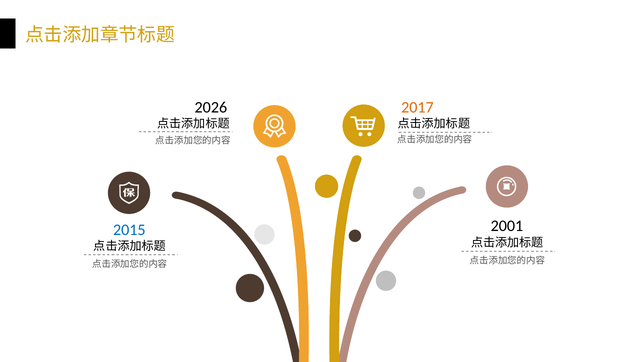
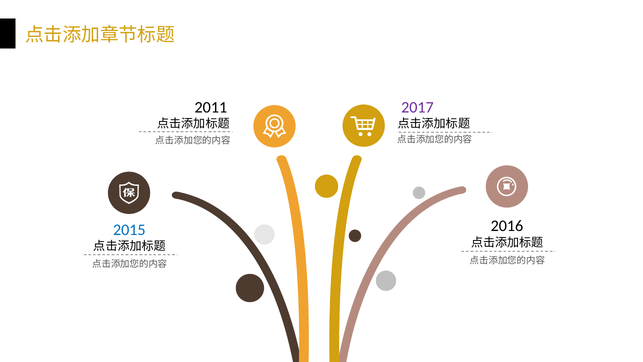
2026: 2026 -> 2011 (211, 107)
2017 colour: orange -> purple (417, 107)
2001: 2001 -> 2016 (507, 226)
